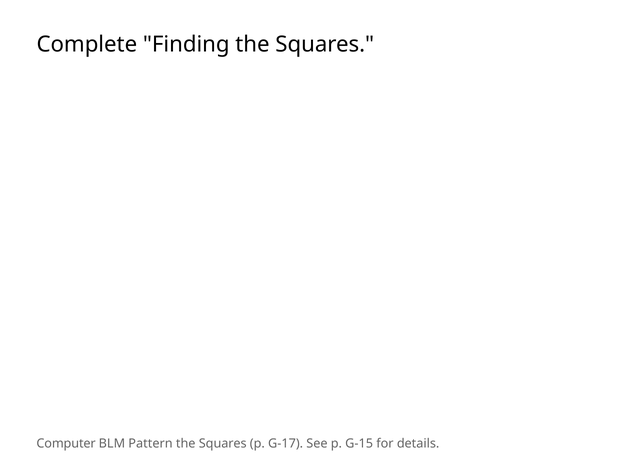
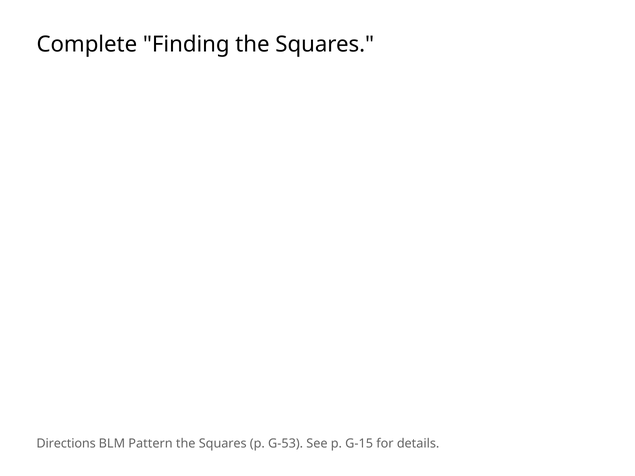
Computer: Computer -> Directions (66, 444)
G-17: G-17 -> G-53 (286, 444)
